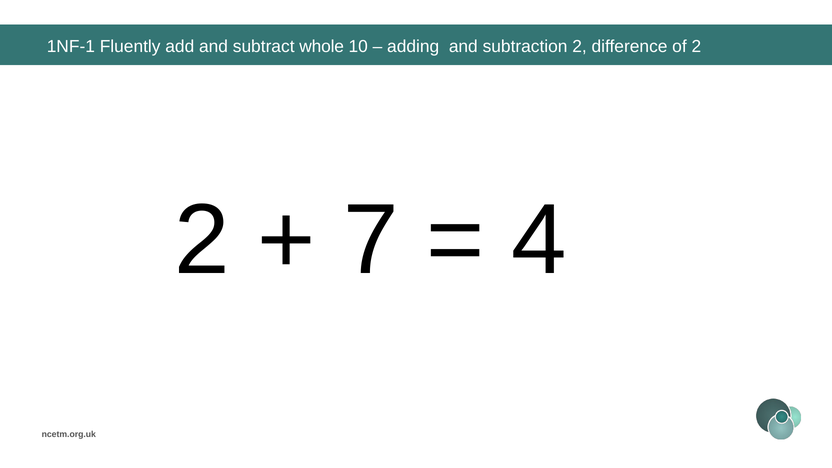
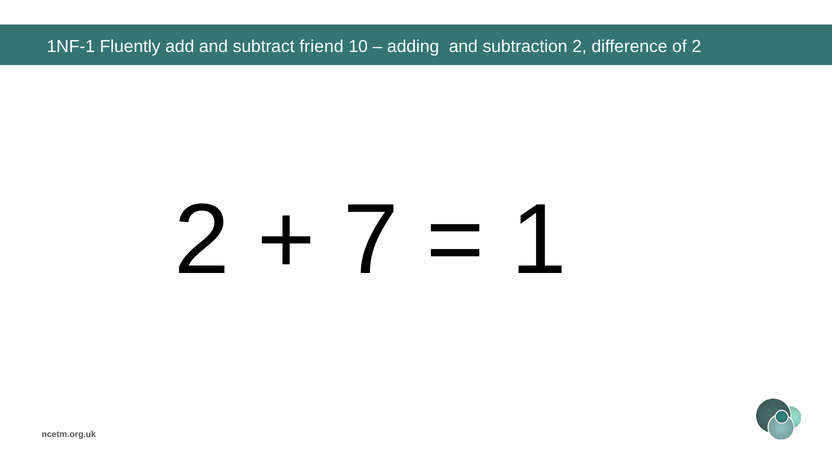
whole: whole -> friend (321, 46)
4: 4 -> 1 (539, 240)
